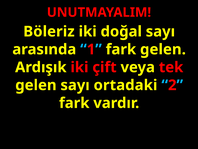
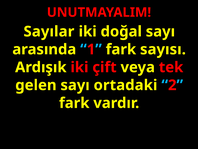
Böleriz: Böleriz -> Sayılar (49, 31)
fark gelen: gelen -> sayısı (163, 49)
